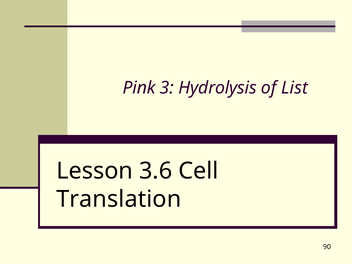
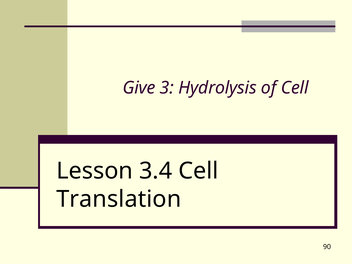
Pink: Pink -> Give (139, 88)
of List: List -> Cell (295, 88)
3.6: 3.6 -> 3.4 (156, 171)
